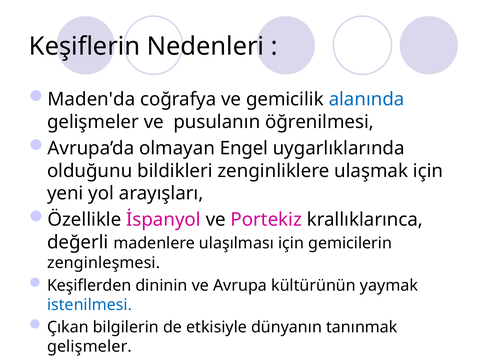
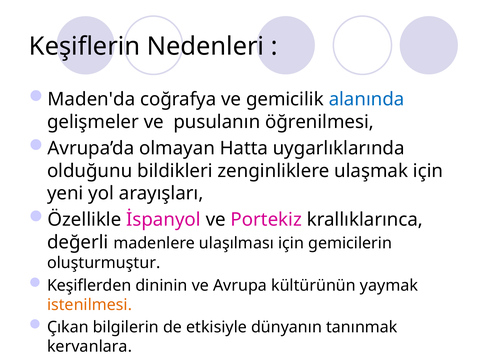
Engel: Engel -> Hatta (244, 148)
zenginleşmesi: zenginleşmesi -> oluşturmuştur (104, 263)
istenilmesi colour: blue -> orange (90, 304)
gelişmeler: gelişmeler -> kervanlara (90, 346)
